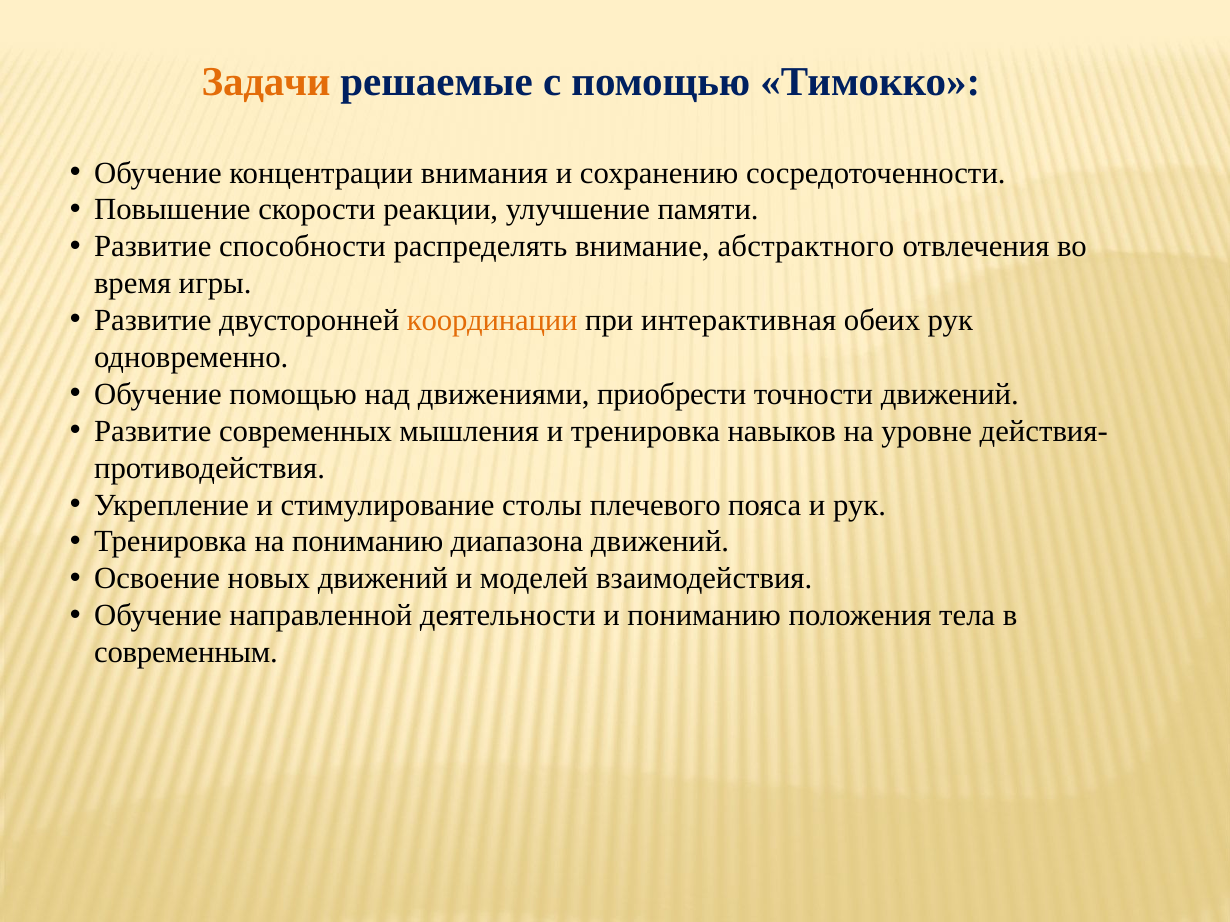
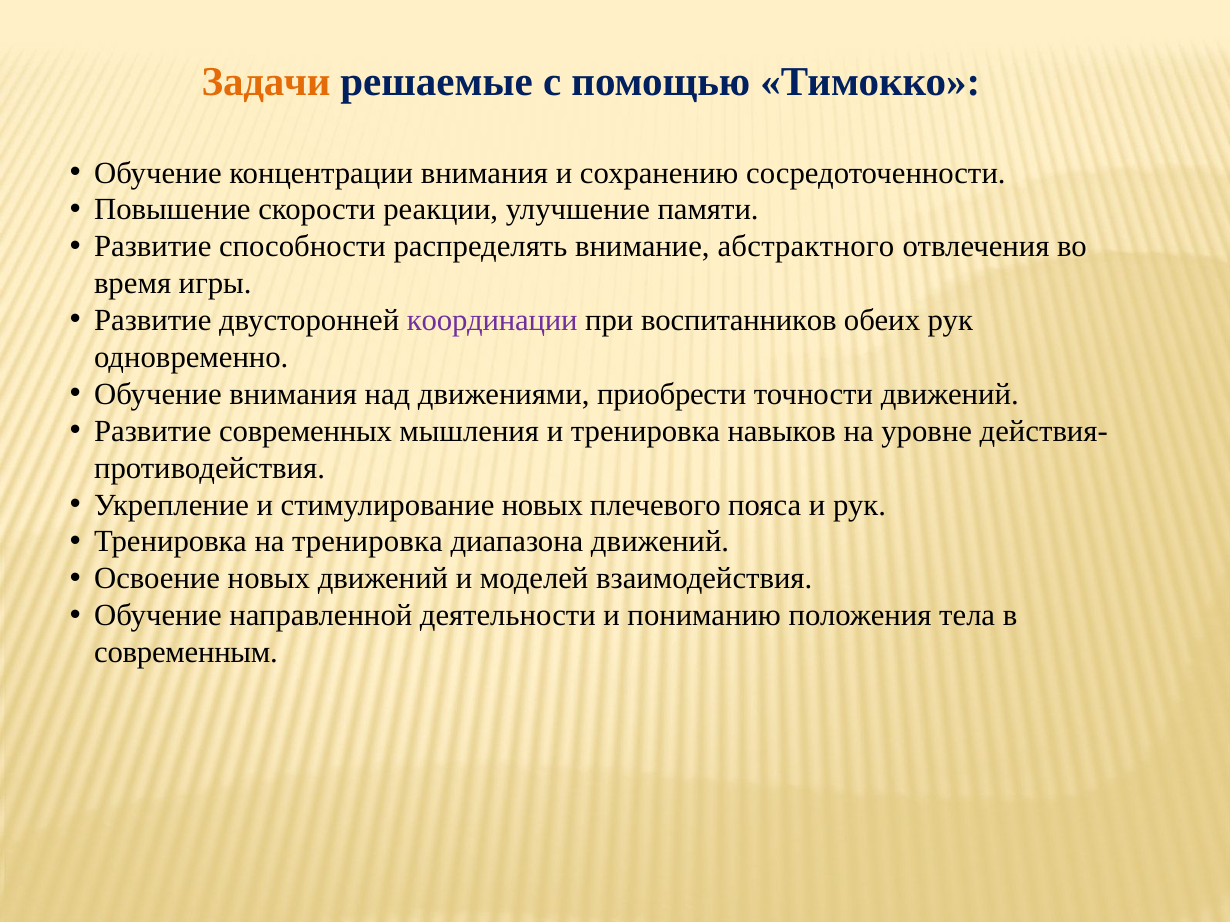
координации colour: orange -> purple (492, 321)
интерактивная: интерактивная -> воспитанников (739, 321)
Обучение помощью: помощью -> внимания (293, 394)
стимулирование столы: столы -> новых (542, 505)
на пониманию: пониманию -> тренировка (367, 542)
